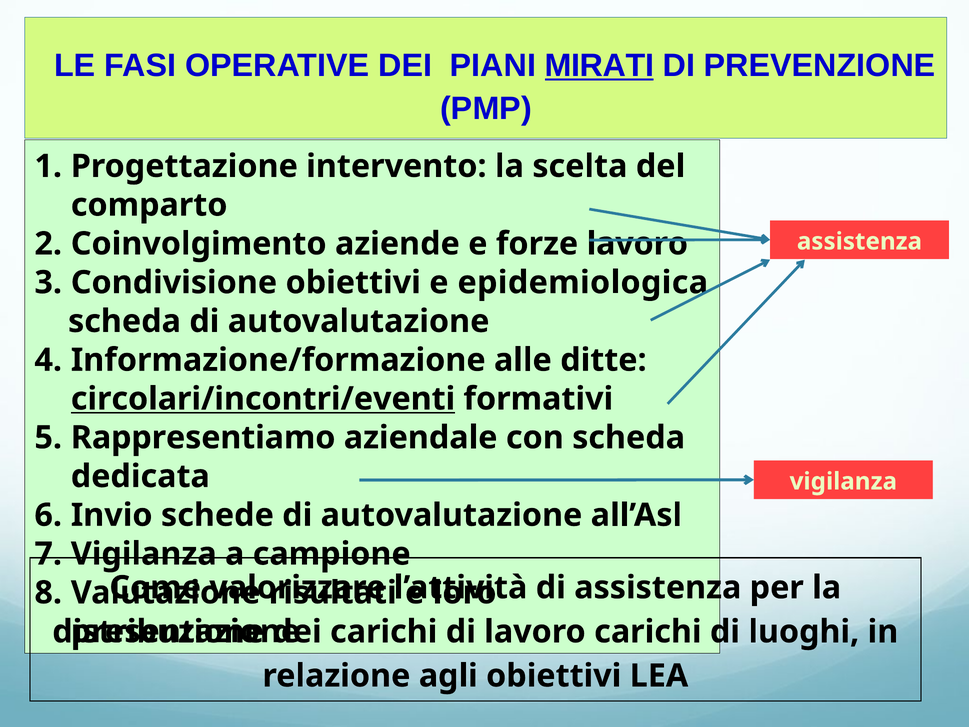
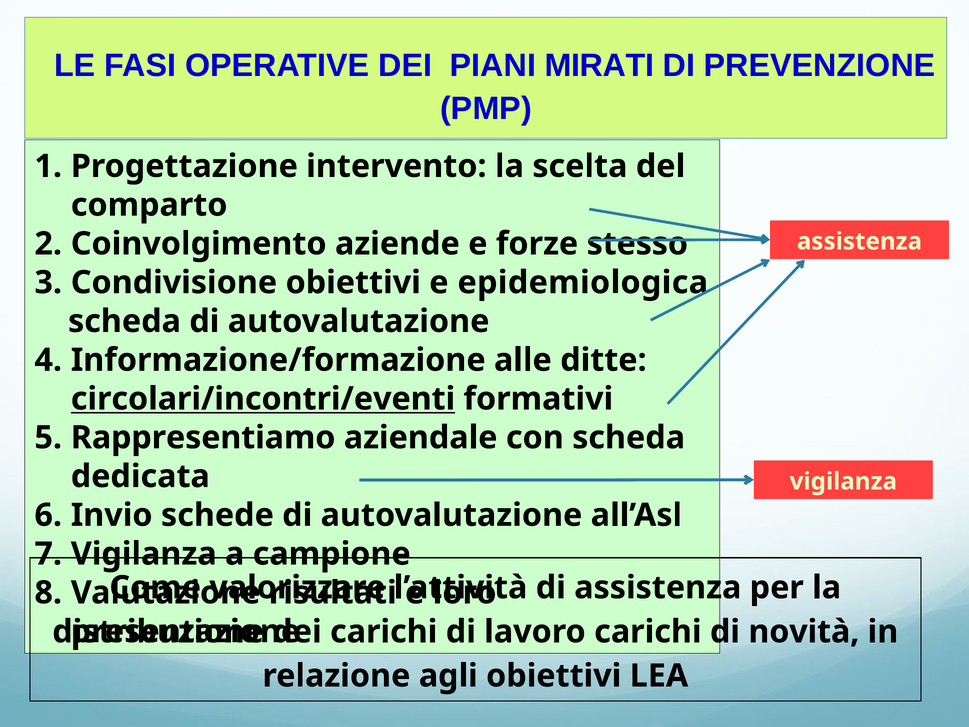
MIRATI underline: present -> none (600, 65)
forze lavoro: lavoro -> stesso (637, 244)
luoghi: luoghi -> novità (804, 632)
